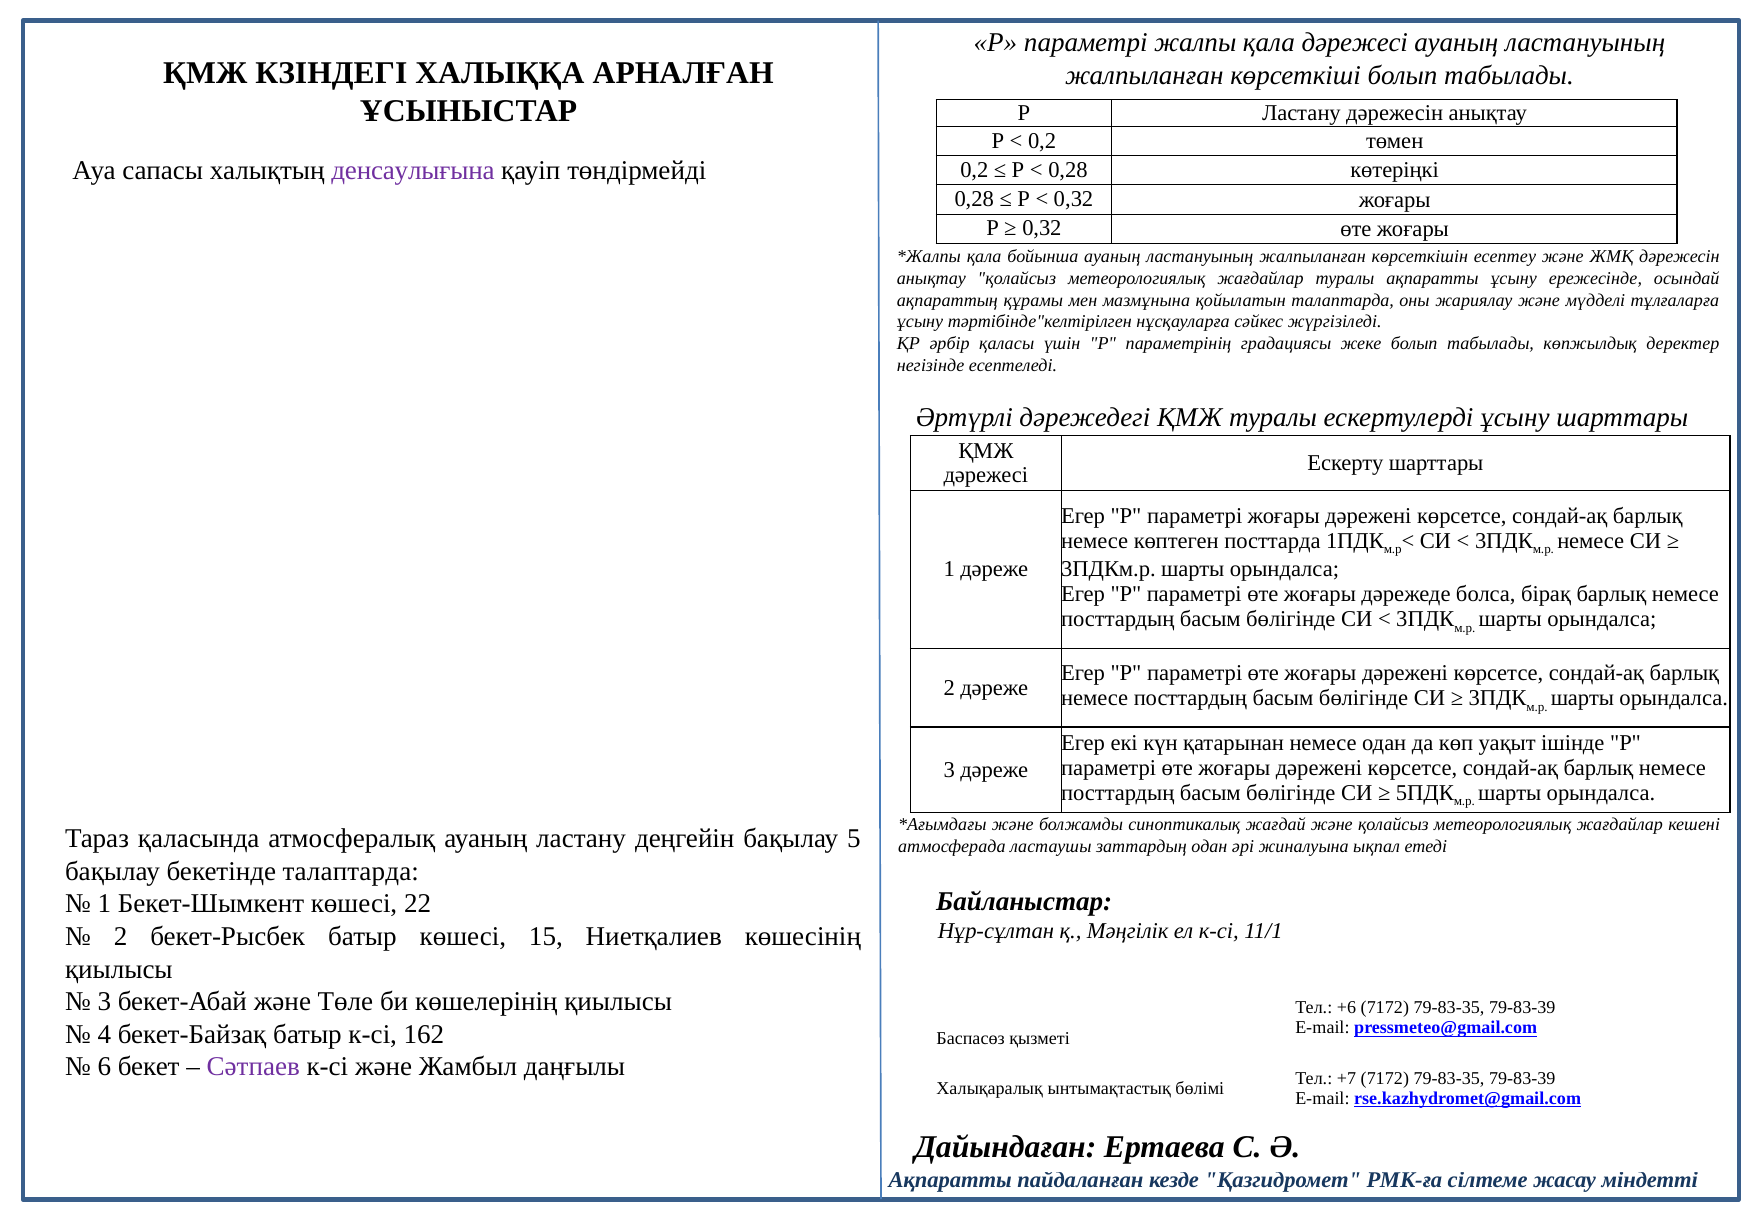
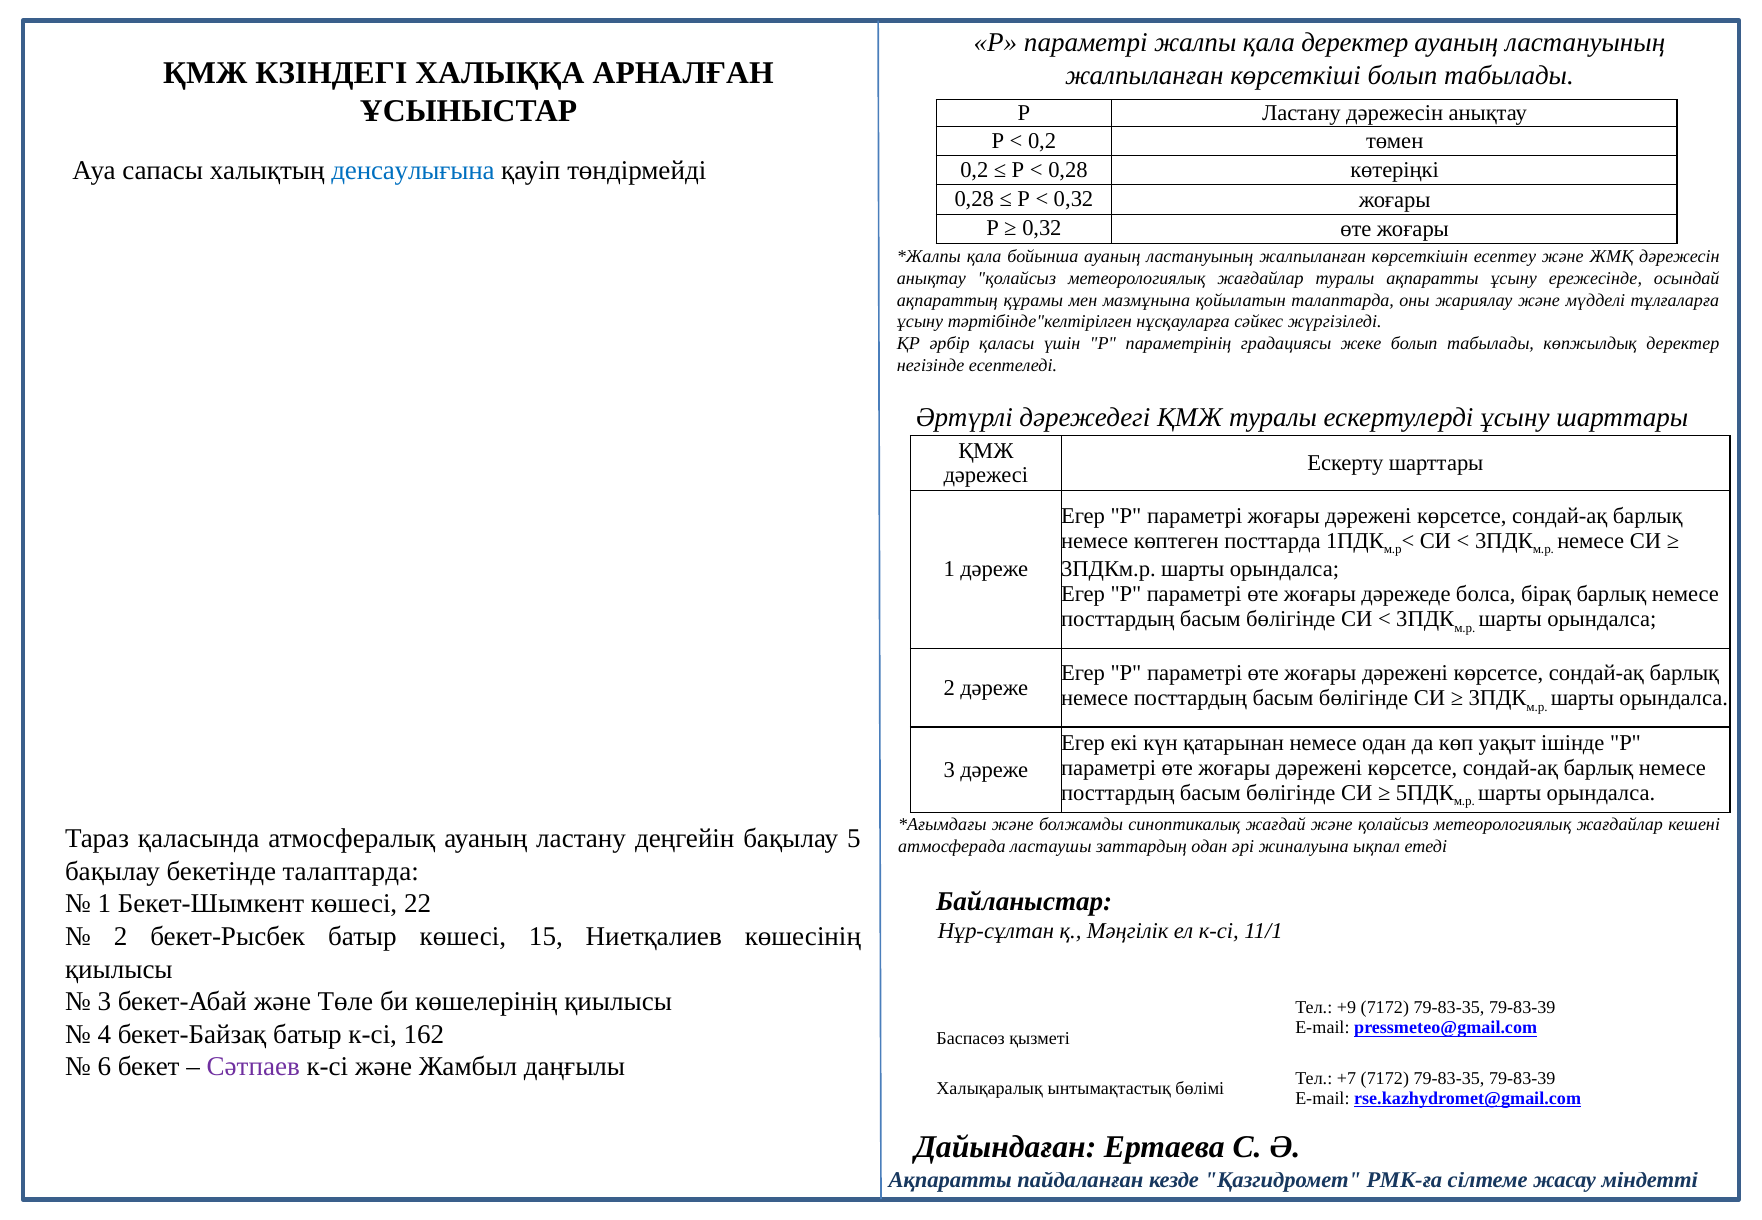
қала дәрежесі: дәрежесі -> деректер (1355, 43)
денсаулығына colour: purple -> blue (413, 171)
+6: +6 -> +9 (1346, 1008)
